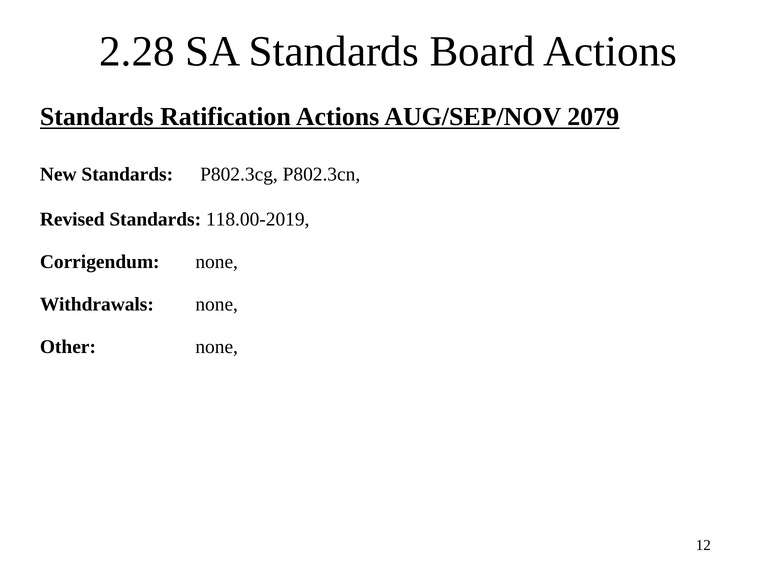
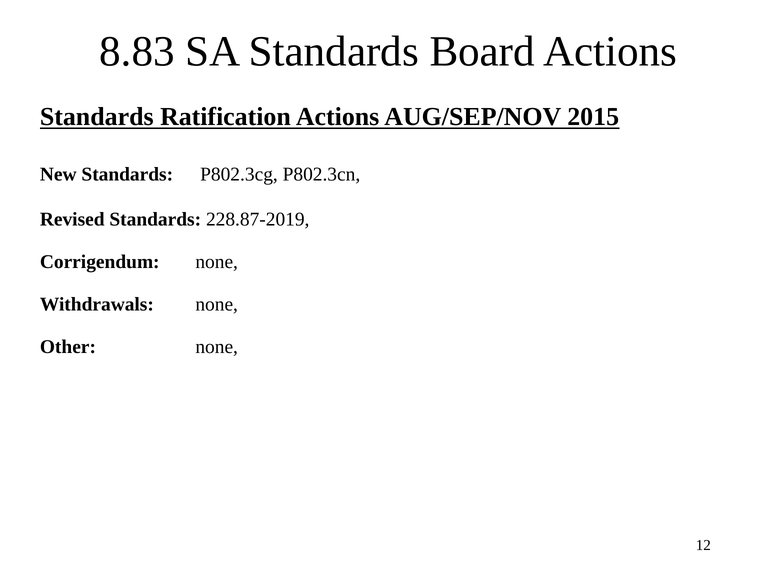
2.28: 2.28 -> 8.83 (137, 52)
2079: 2079 -> 2015 (593, 117)
118.00-2019: 118.00-2019 -> 228.87-2019 (258, 219)
